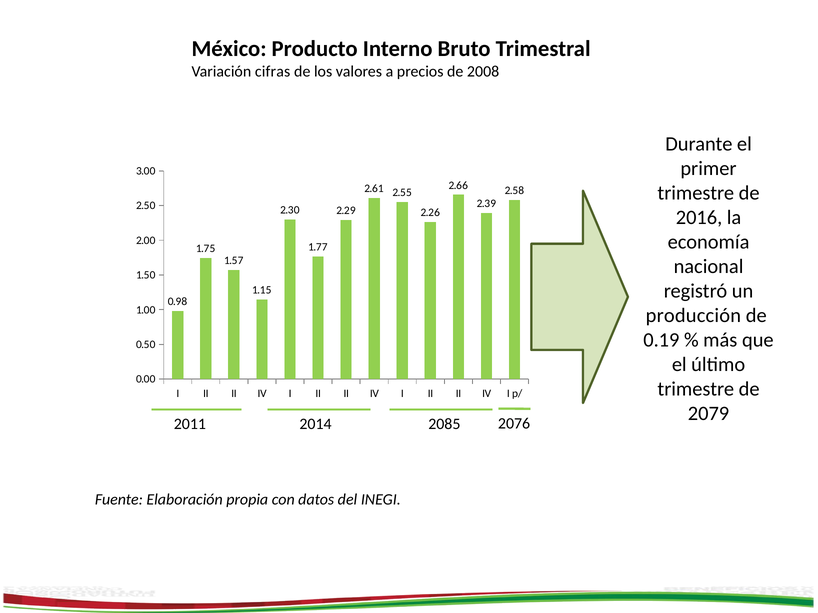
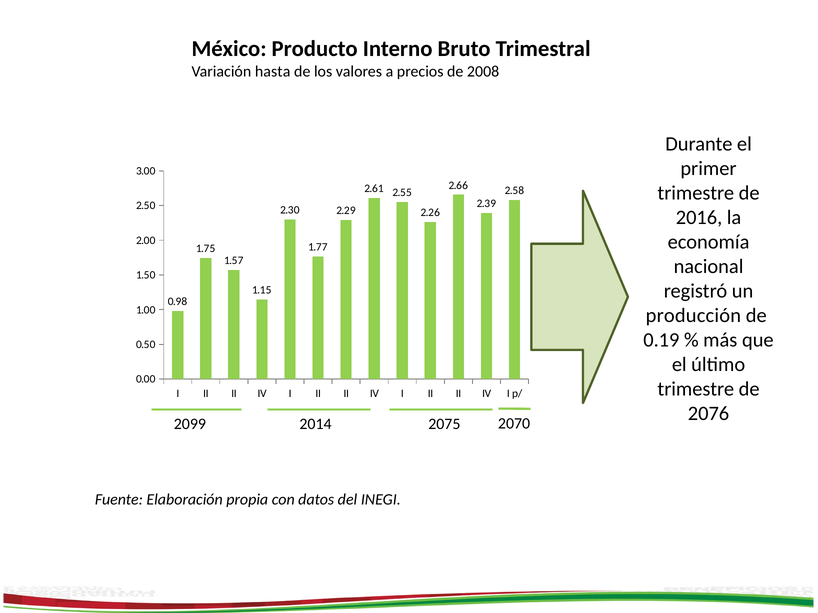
cifras: cifras -> hasta (273, 72)
2079: 2079 -> 2076 (709, 414)
2076: 2076 -> 2070 (514, 424)
2011: 2011 -> 2099 (190, 424)
2085: 2085 -> 2075 (444, 424)
